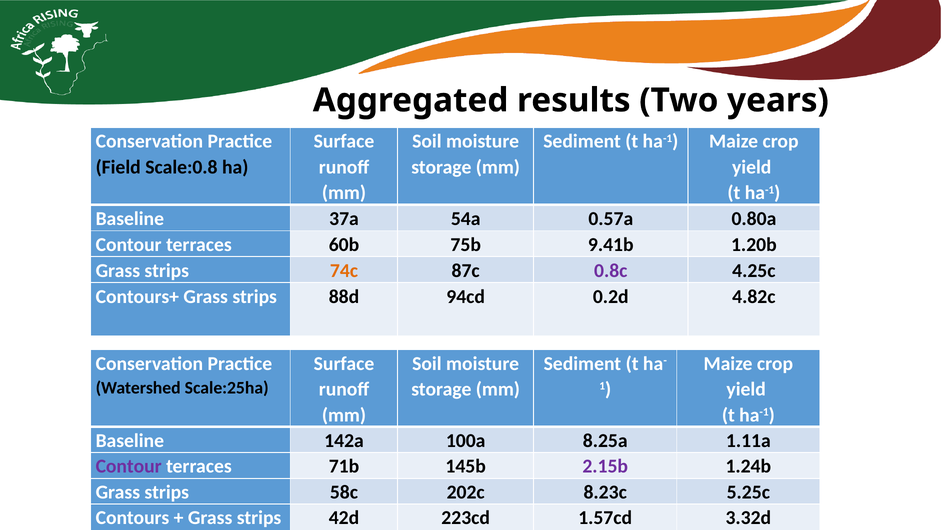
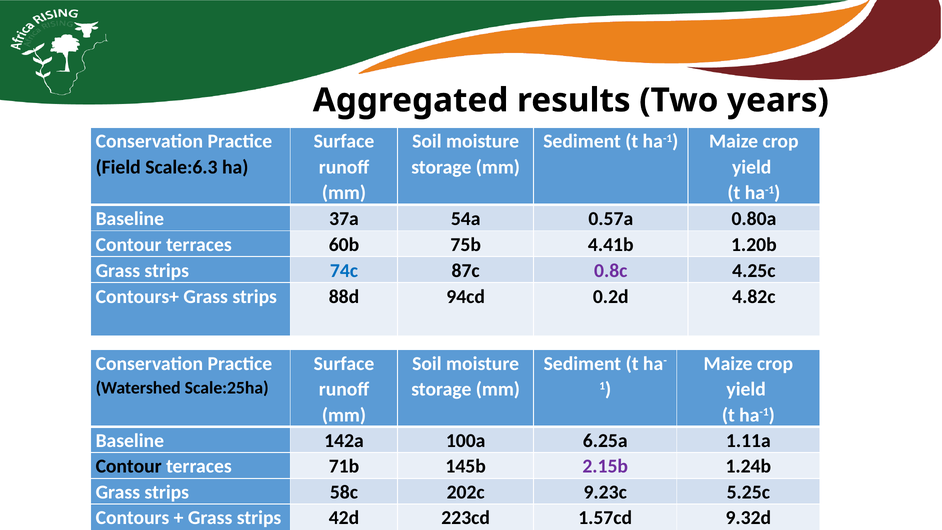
Scale:0.8: Scale:0.8 -> Scale:6.3 (181, 167)
9.41b: 9.41b -> 4.41b (611, 245)
74c colour: orange -> blue (344, 270)
8.25a: 8.25a -> 6.25a (605, 441)
Contour colour: purple -> black (129, 466)
8.23c: 8.23c -> 9.23c (605, 492)
3.32d: 3.32d -> 9.32d (748, 518)
